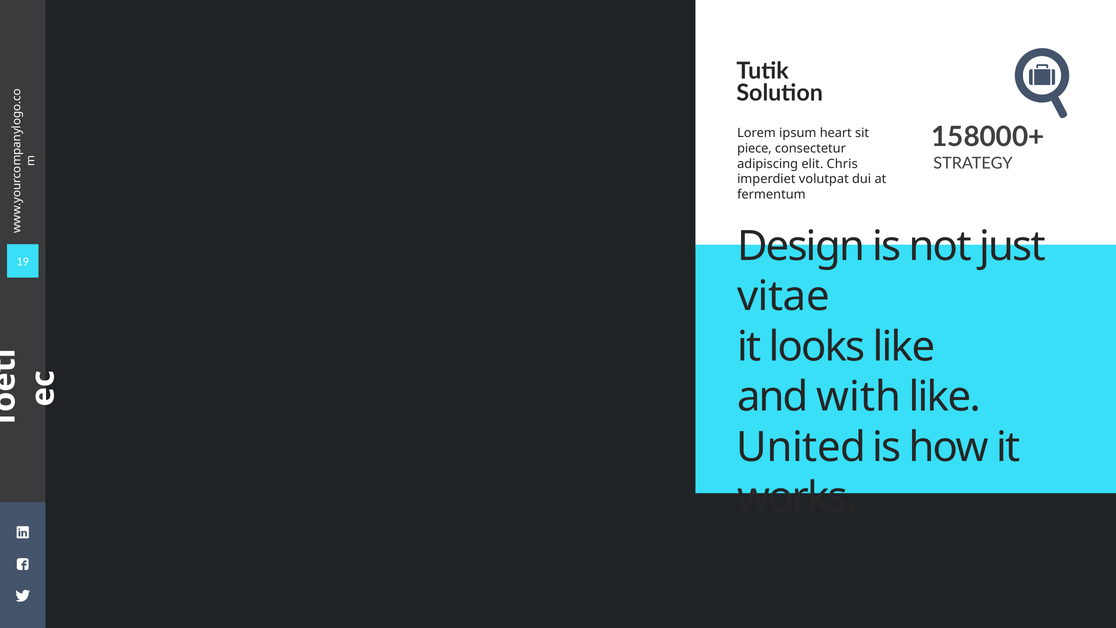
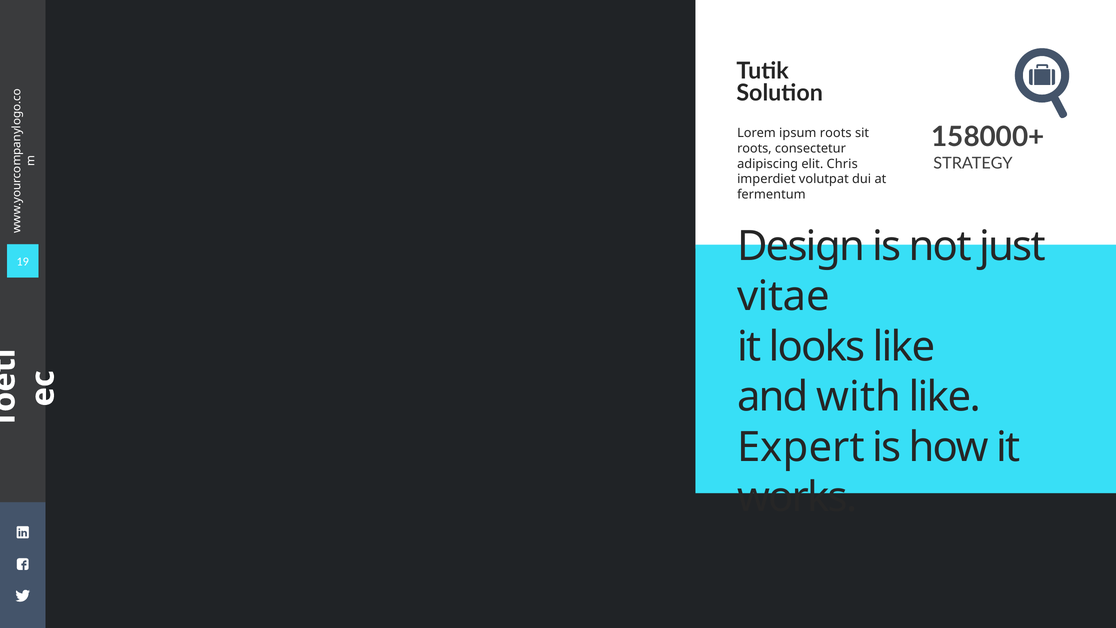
ipsum heart: heart -> roots (836, 133)
piece: piece -> roots (754, 148)
United: United -> Expert (801, 447)
